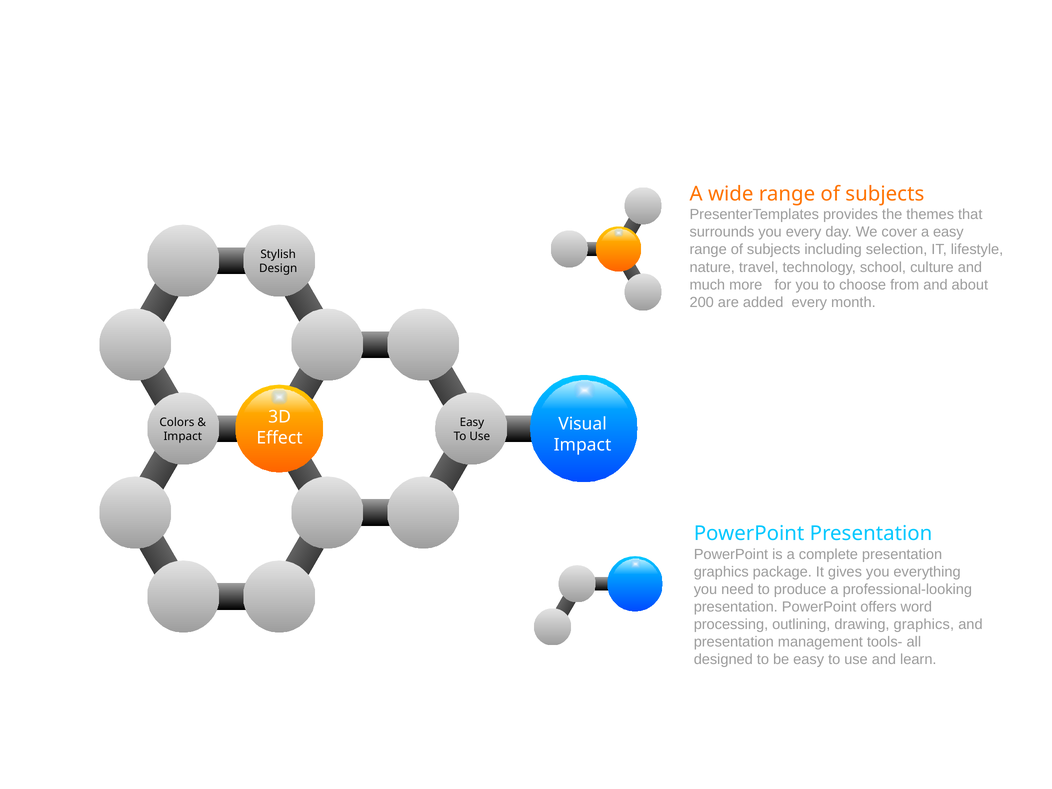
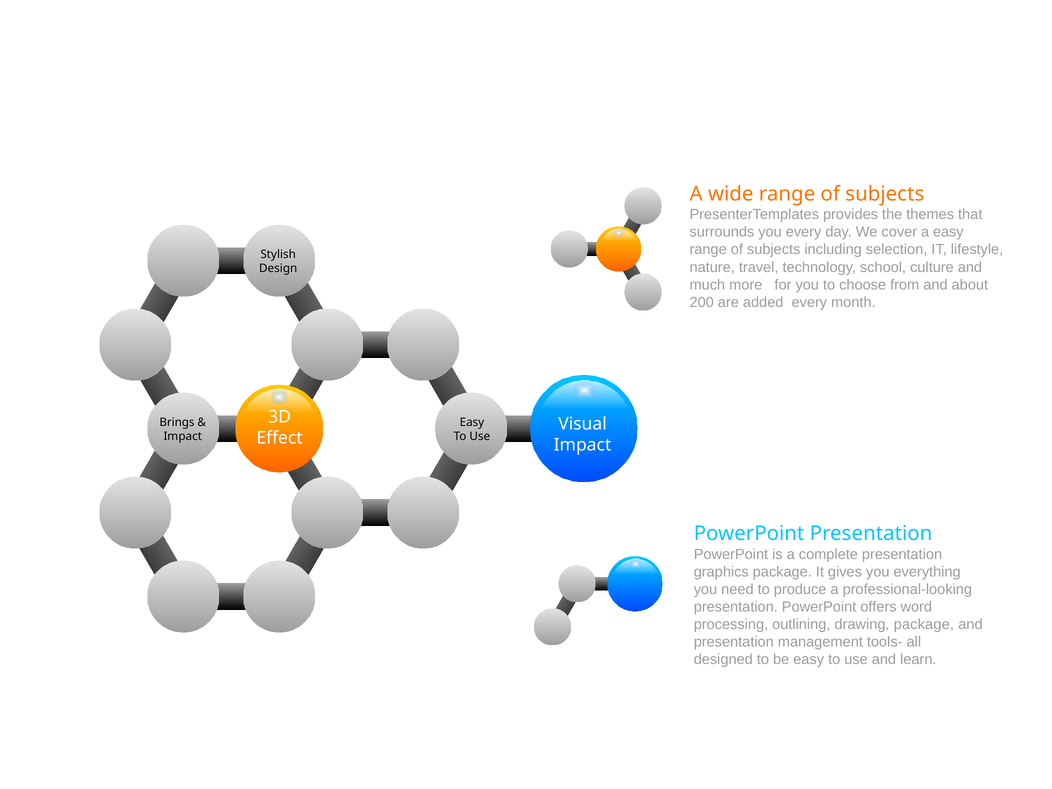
Colors: Colors -> Brings (177, 423)
drawing graphics: graphics -> package (924, 624)
